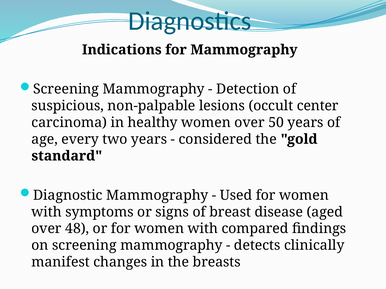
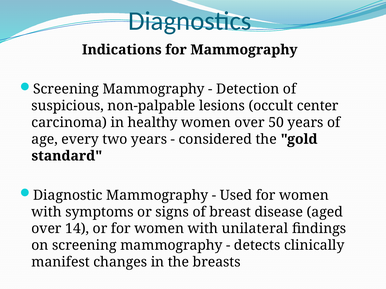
48: 48 -> 14 (77, 229)
compared: compared -> unilateral (255, 229)
